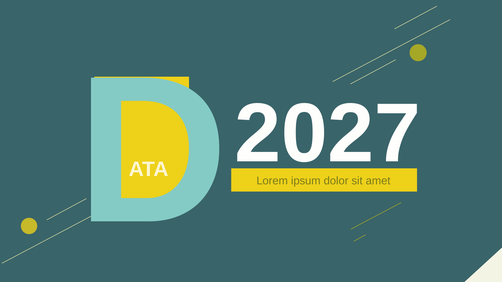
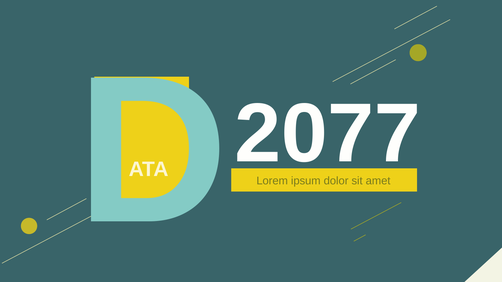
2027: 2027 -> 2077 (328, 134)
